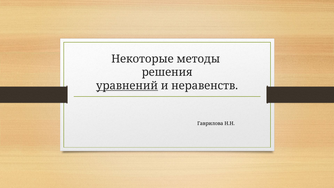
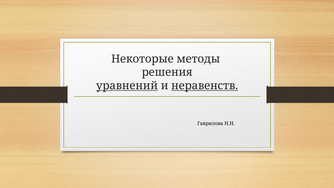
неравенств underline: none -> present (205, 86)
